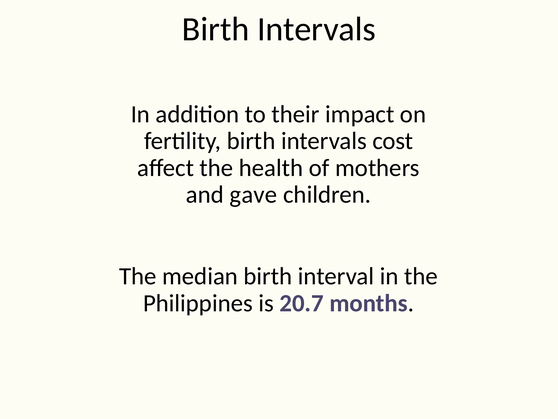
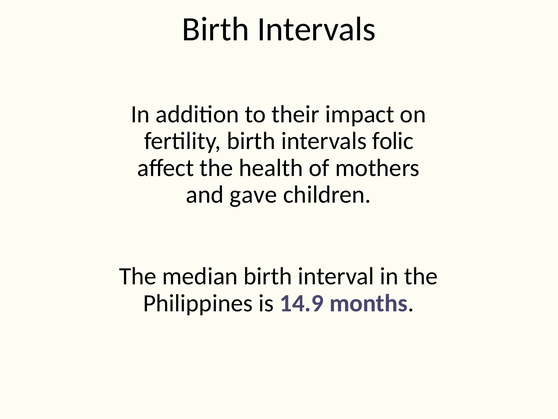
cost: cost -> folic (393, 141)
20.7: 20.7 -> 14.9 (302, 303)
